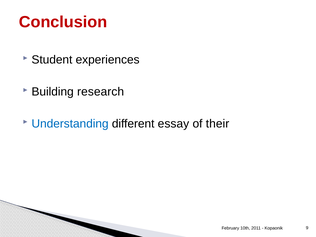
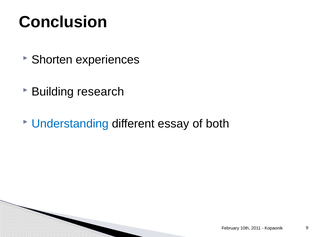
Conclusion colour: red -> black (63, 22)
Student: Student -> Shorten (52, 60)
their: their -> both (218, 124)
